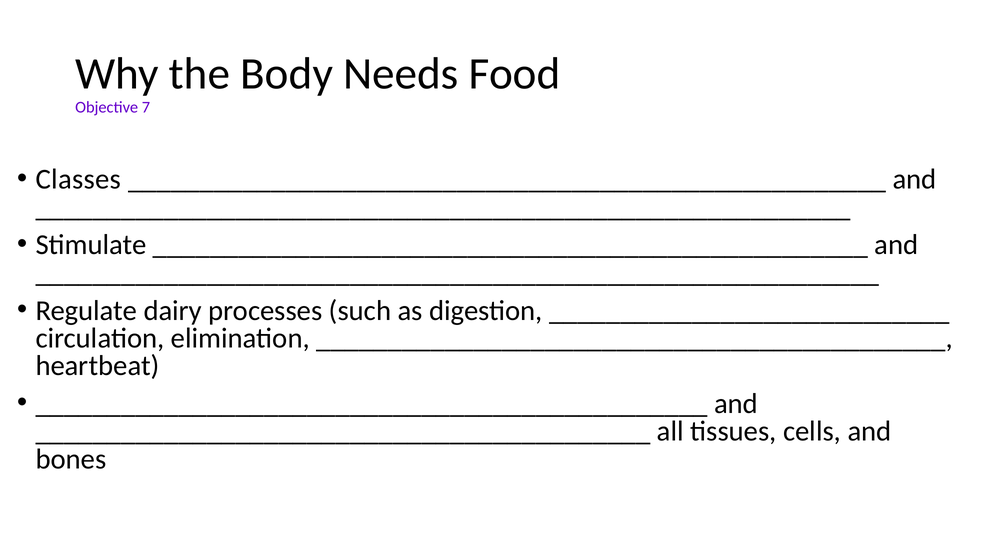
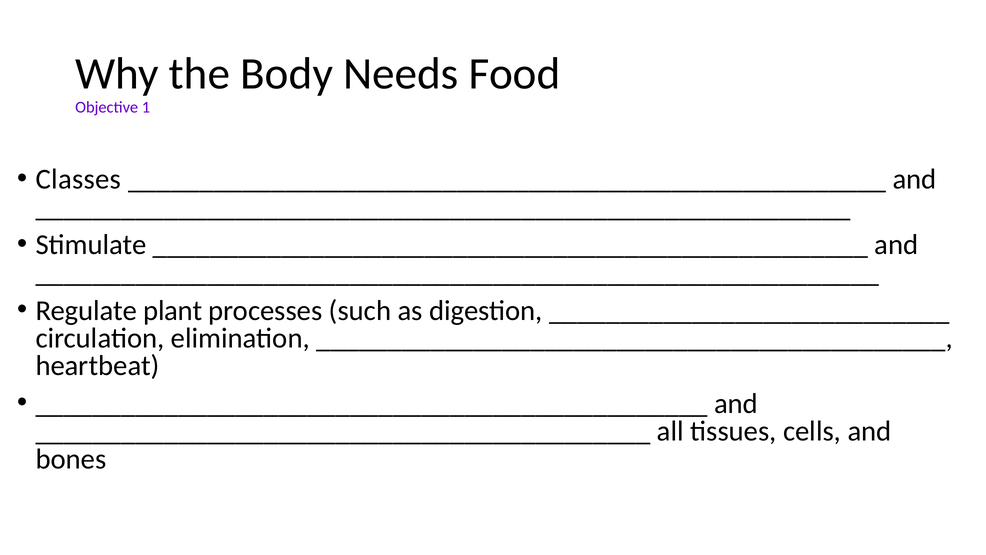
7: 7 -> 1 (146, 107)
dairy: dairy -> plant (173, 310)
